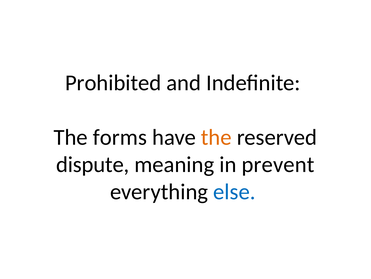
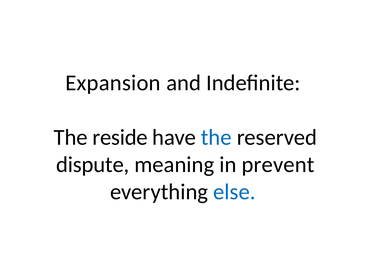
Prohibited: Prohibited -> Expansion (113, 83)
forms: forms -> reside (120, 137)
the colour: orange -> blue (216, 137)
